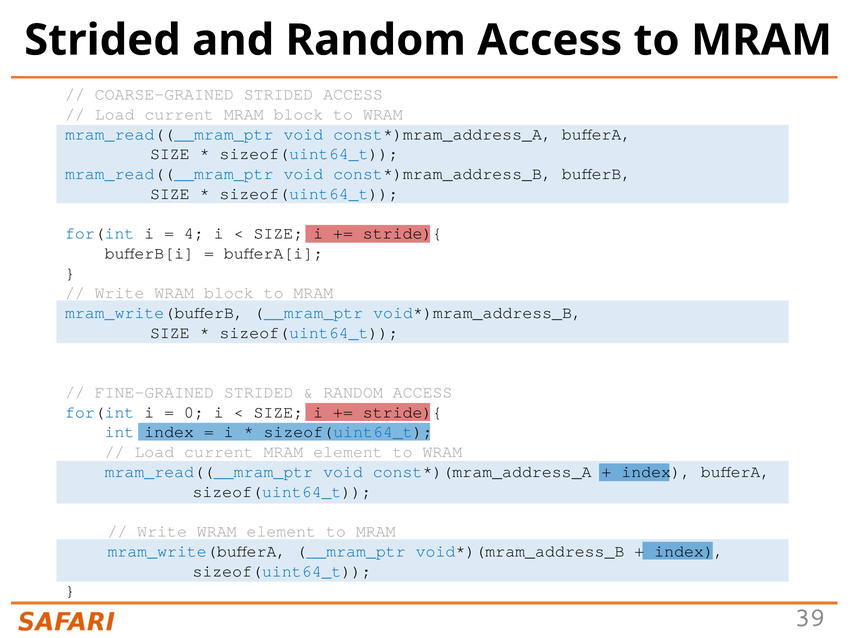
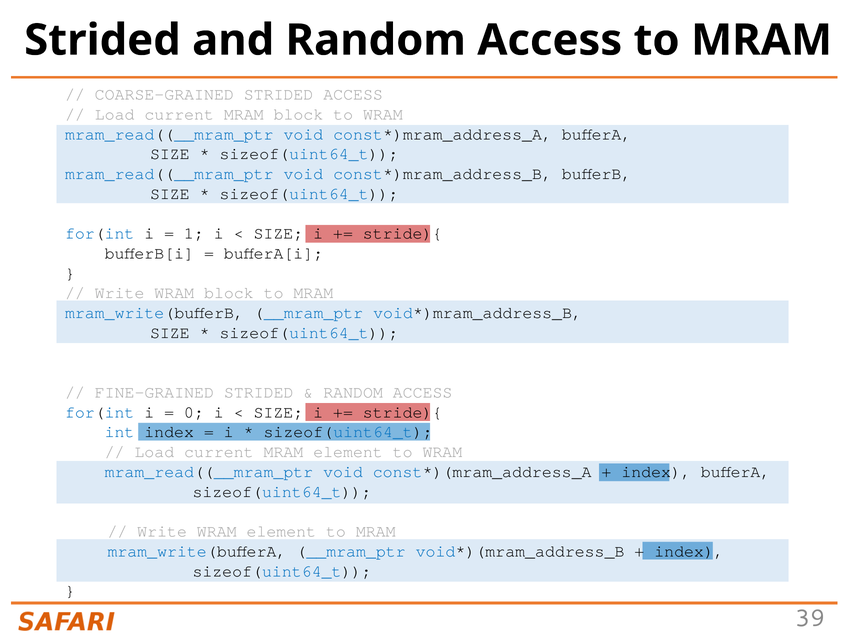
4: 4 -> 1 (194, 233)
